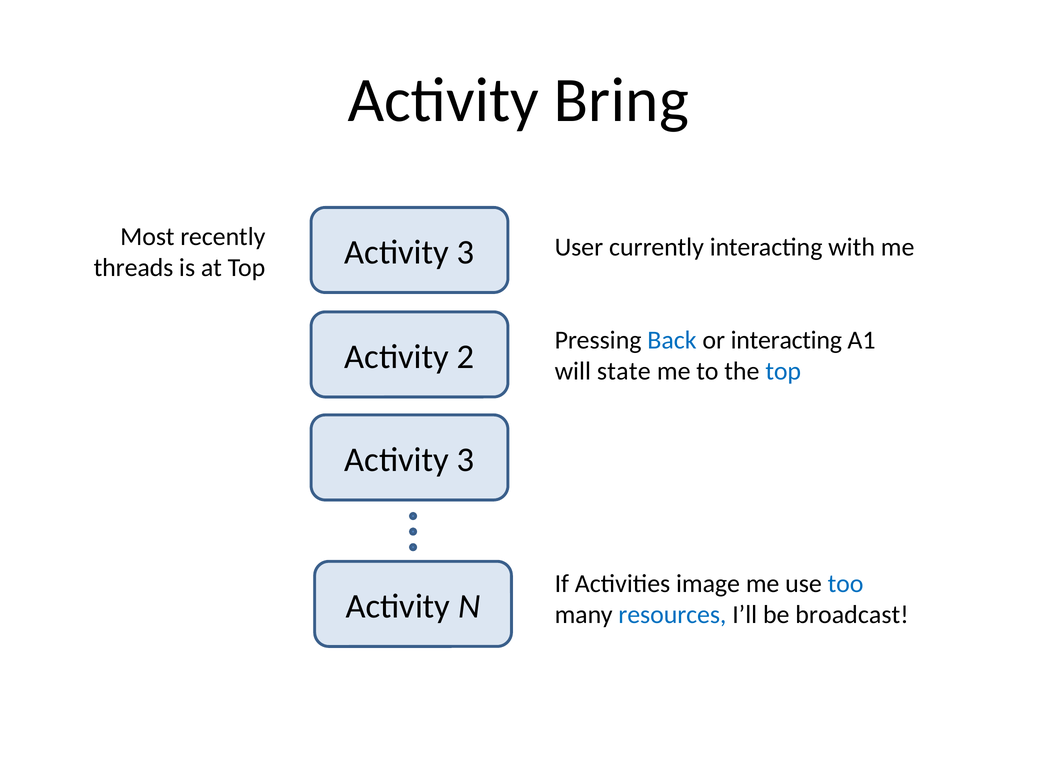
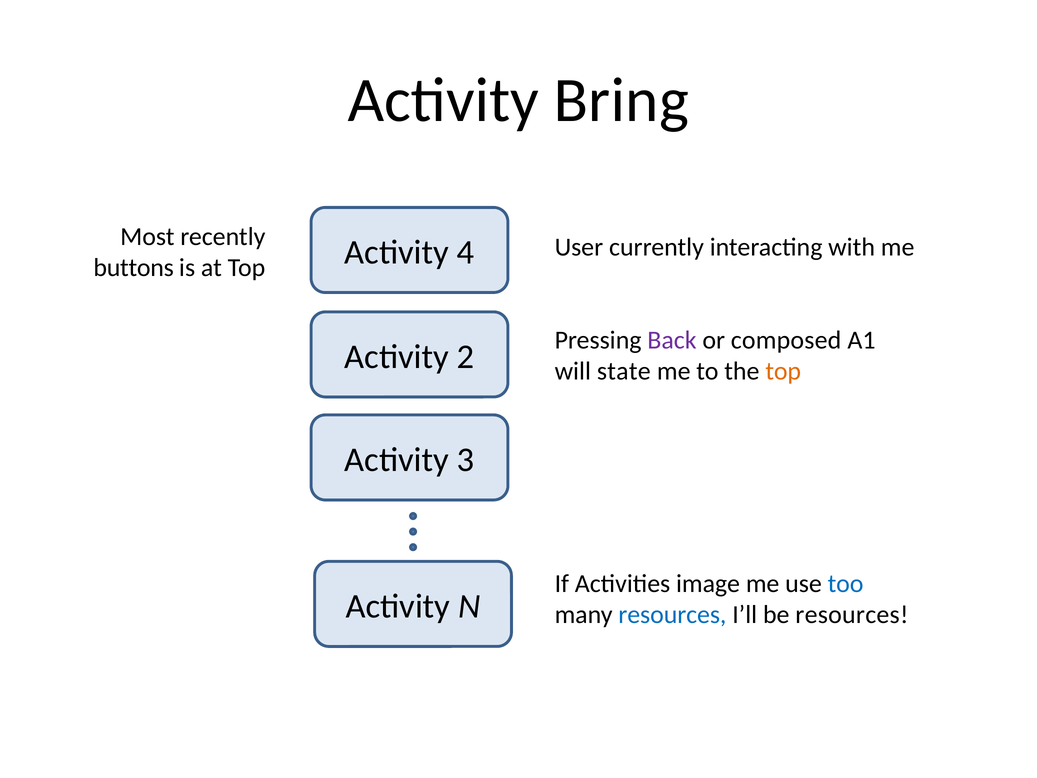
threads: threads -> buttons (134, 268)
Top Activity 3: 3 -> 4 (465, 252)
Back colour: blue -> purple (672, 340)
or interacting: interacting -> composed (786, 340)
top colour: blue -> orange (783, 371)
be broadcast: broadcast -> resources (852, 614)
